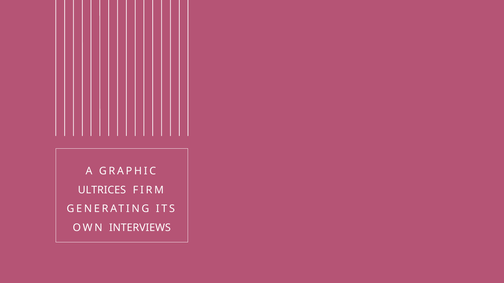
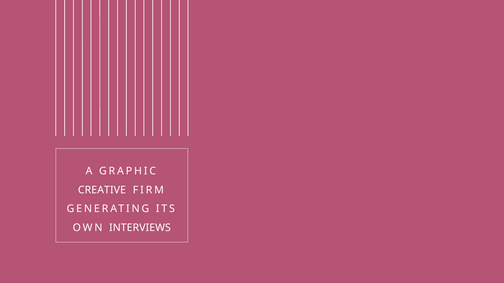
ULTRICES: ULTRICES -> CREATIVE (102, 190)
